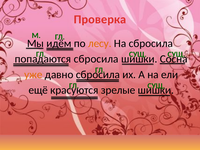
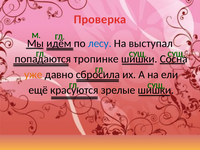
лесу colour: orange -> blue (100, 43)
На сбросила: сбросила -> выступал (151, 43)
сбросила: сбросила -> тропинке (96, 59)
